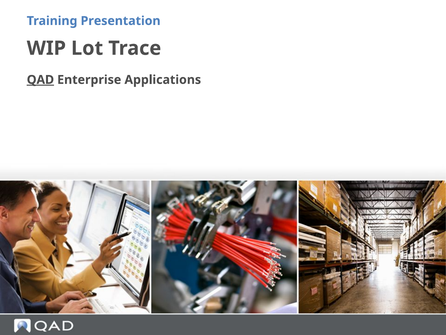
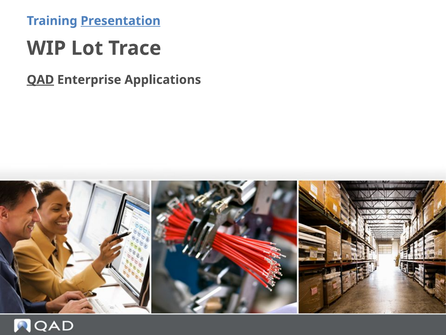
Presentation underline: none -> present (121, 21)
